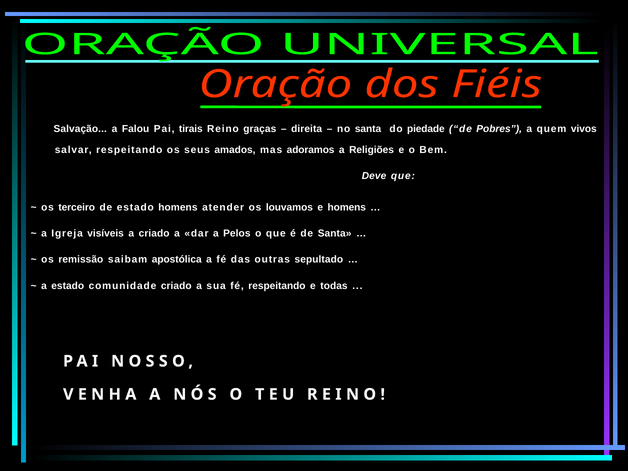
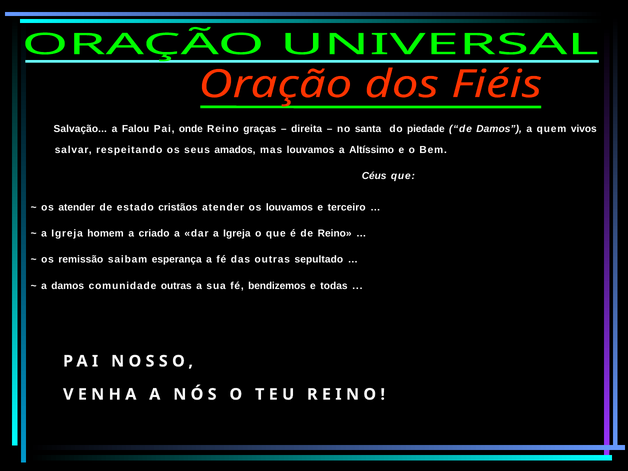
tirais: tirais -> onde (191, 129)
de Pobres: Pobres -> Damos (499, 129)
mas adoramos: adoramos -> louvamos (311, 150)
Religiões: Religiões -> Altíssimo (372, 150)
Deve: Deve -> Céus (374, 176)
os terceiro: terceiro -> atender (77, 207)
estado homens: homens -> cristãos (178, 207)
e homens: homens -> terceiro (347, 207)
visíveis: visíveis -> homem (106, 233)
dar a Pelos: Pelos -> Igreja (237, 233)
de Santa: Santa -> Reino (335, 233)
apostólica: apostólica -> esperança (177, 260)
a estado: estado -> damos (68, 286)
comunidade criado: criado -> outras (176, 286)
fé respeitando: respeitando -> bendizemos (277, 286)
